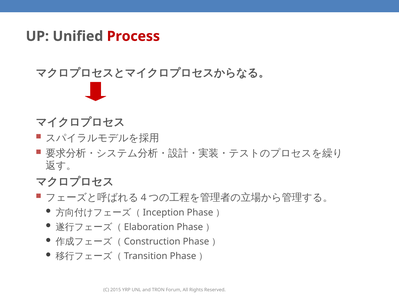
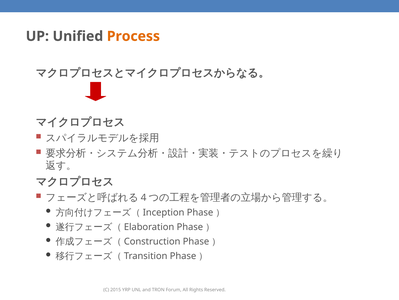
Process colour: red -> orange (133, 36)
